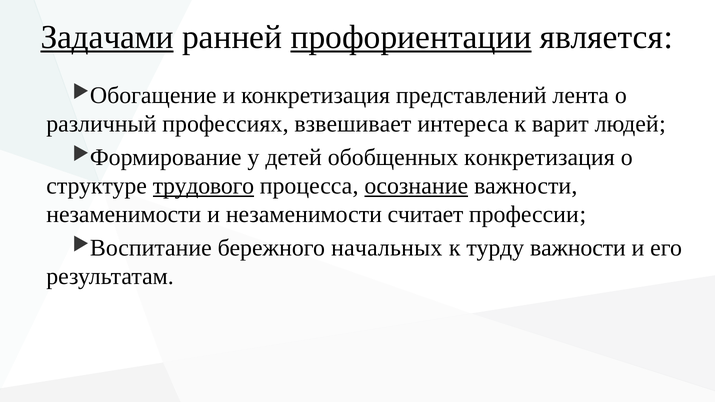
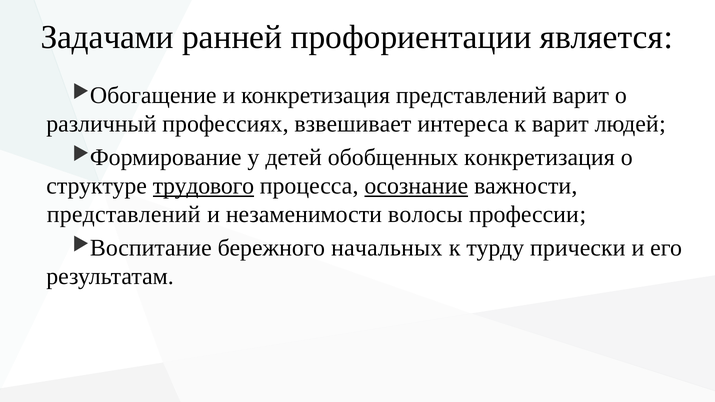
Задачами underline: present -> none (107, 37)
профориентации underline: present -> none (411, 37)
представлений лента: лента -> варит (581, 95)
незаменимости: незаменимости -> представлений (124, 215)
считает: считает -> волосы (425, 215)
турду важности: важности -> прически (578, 248)
